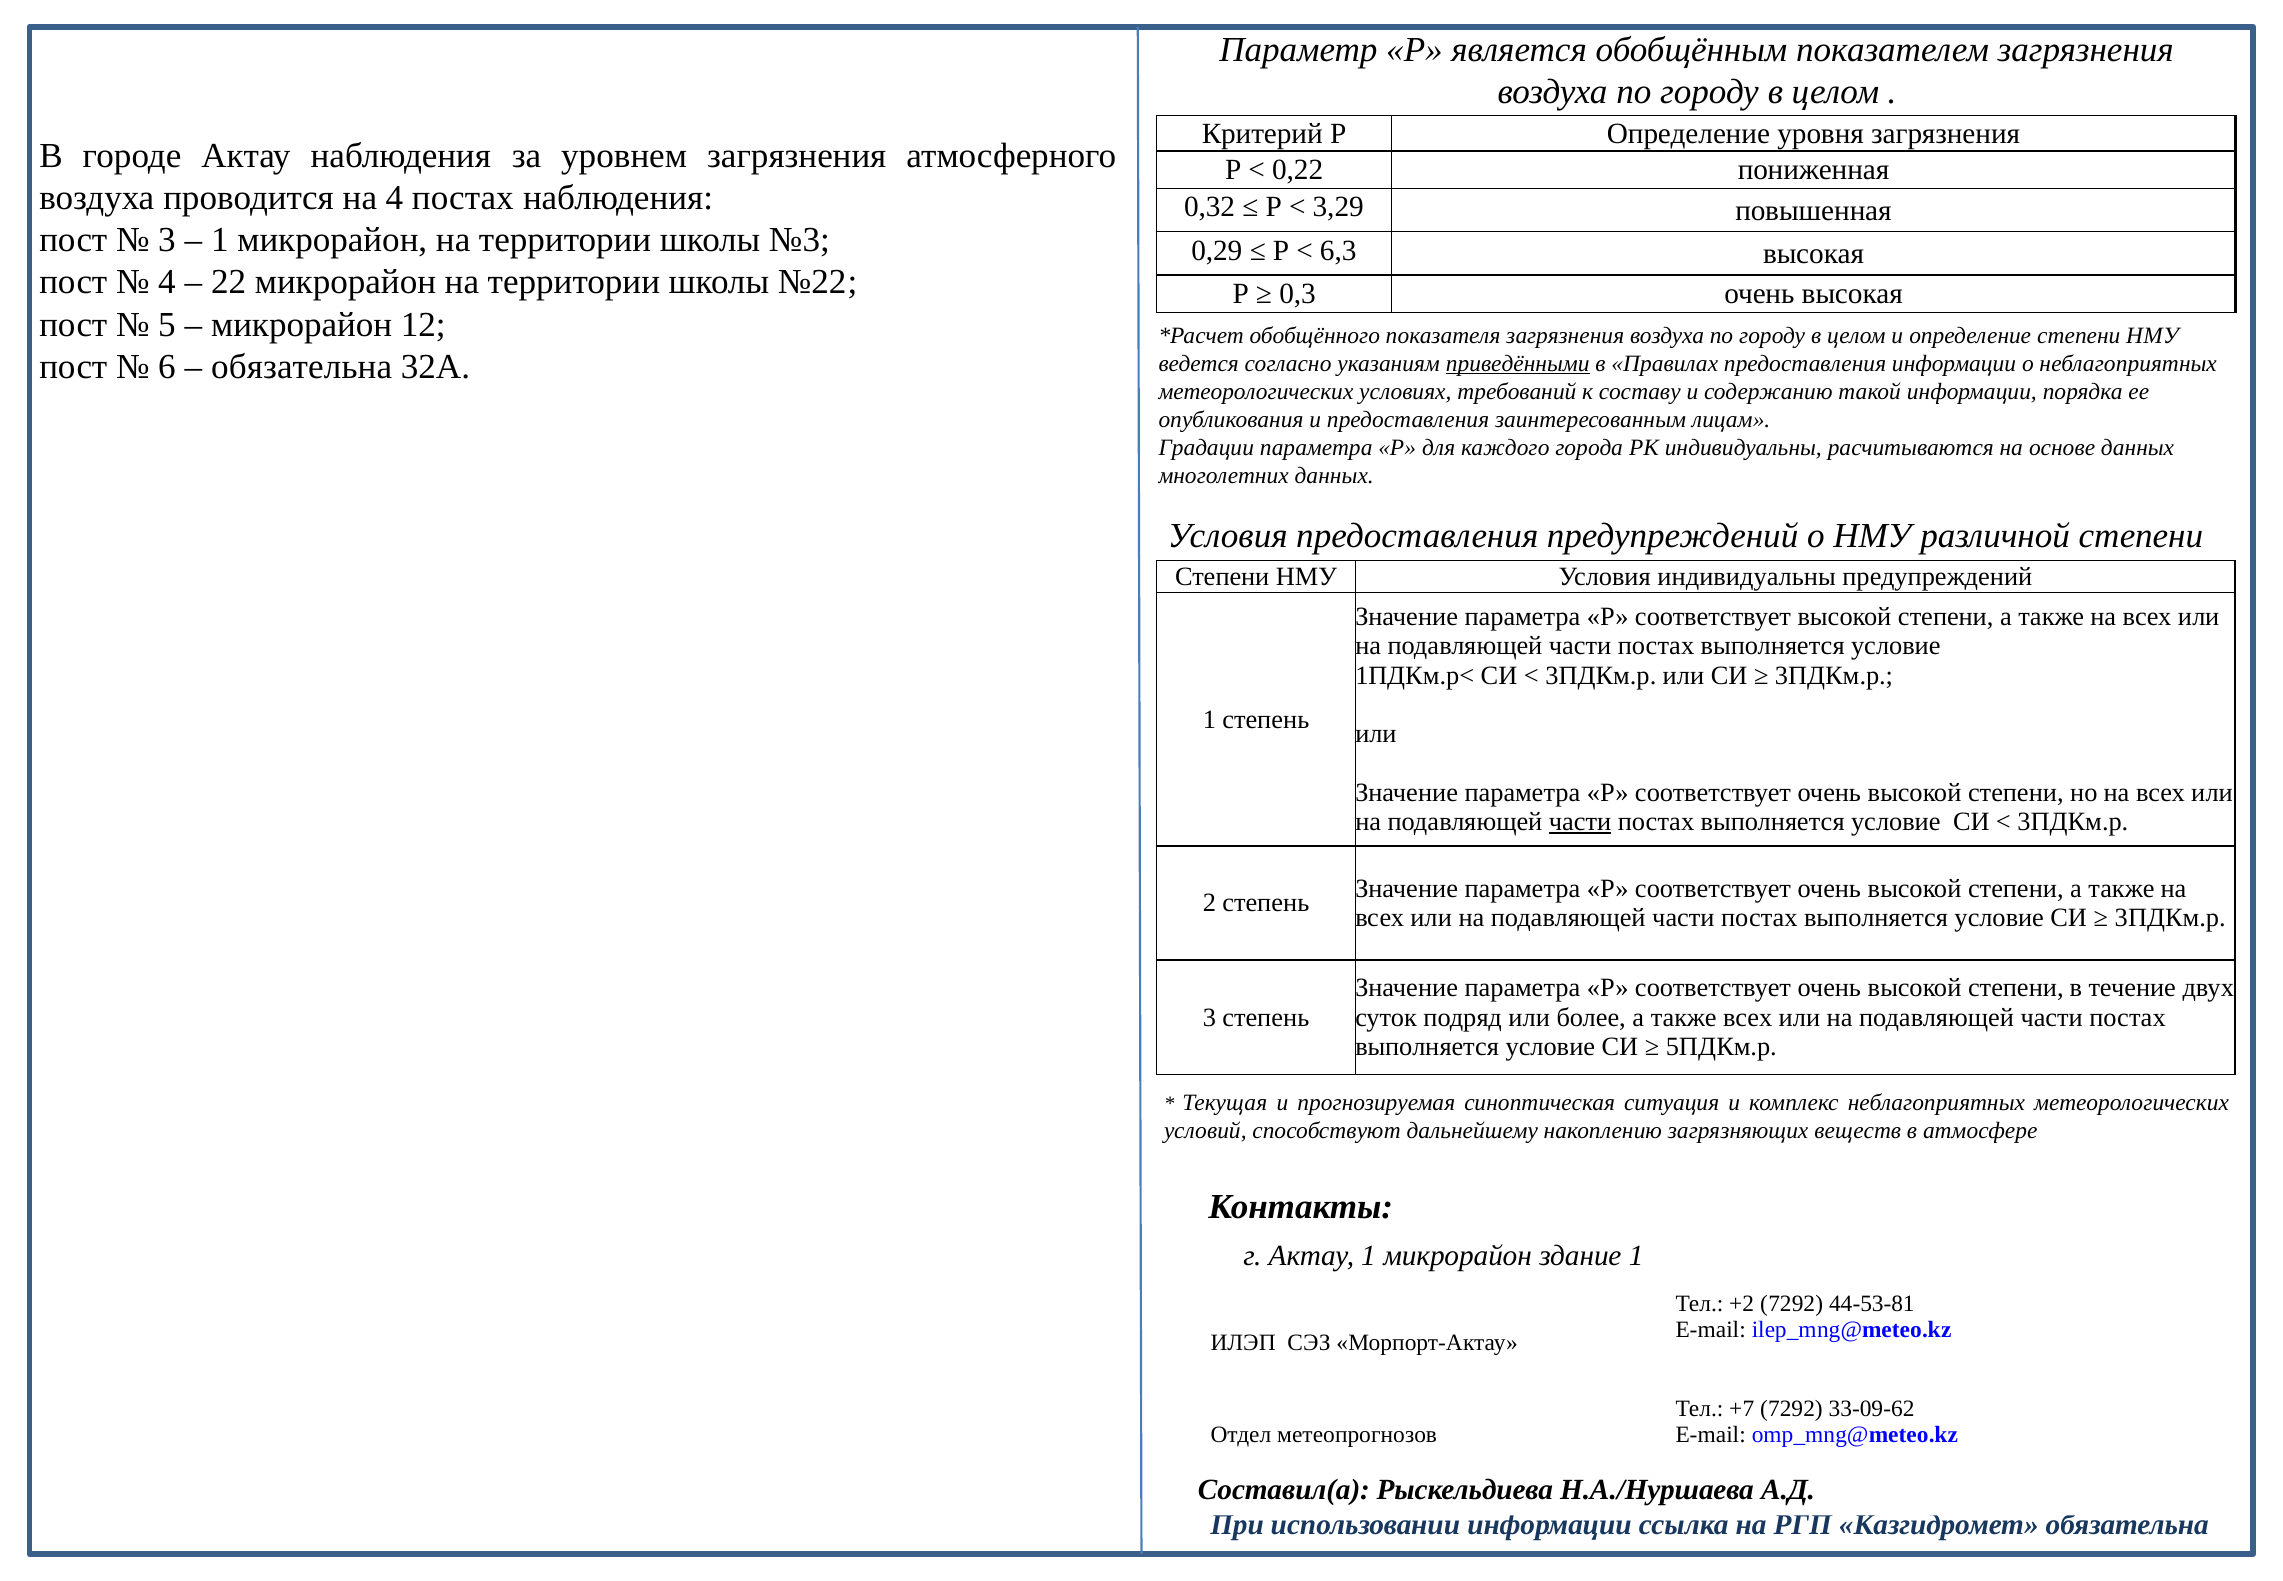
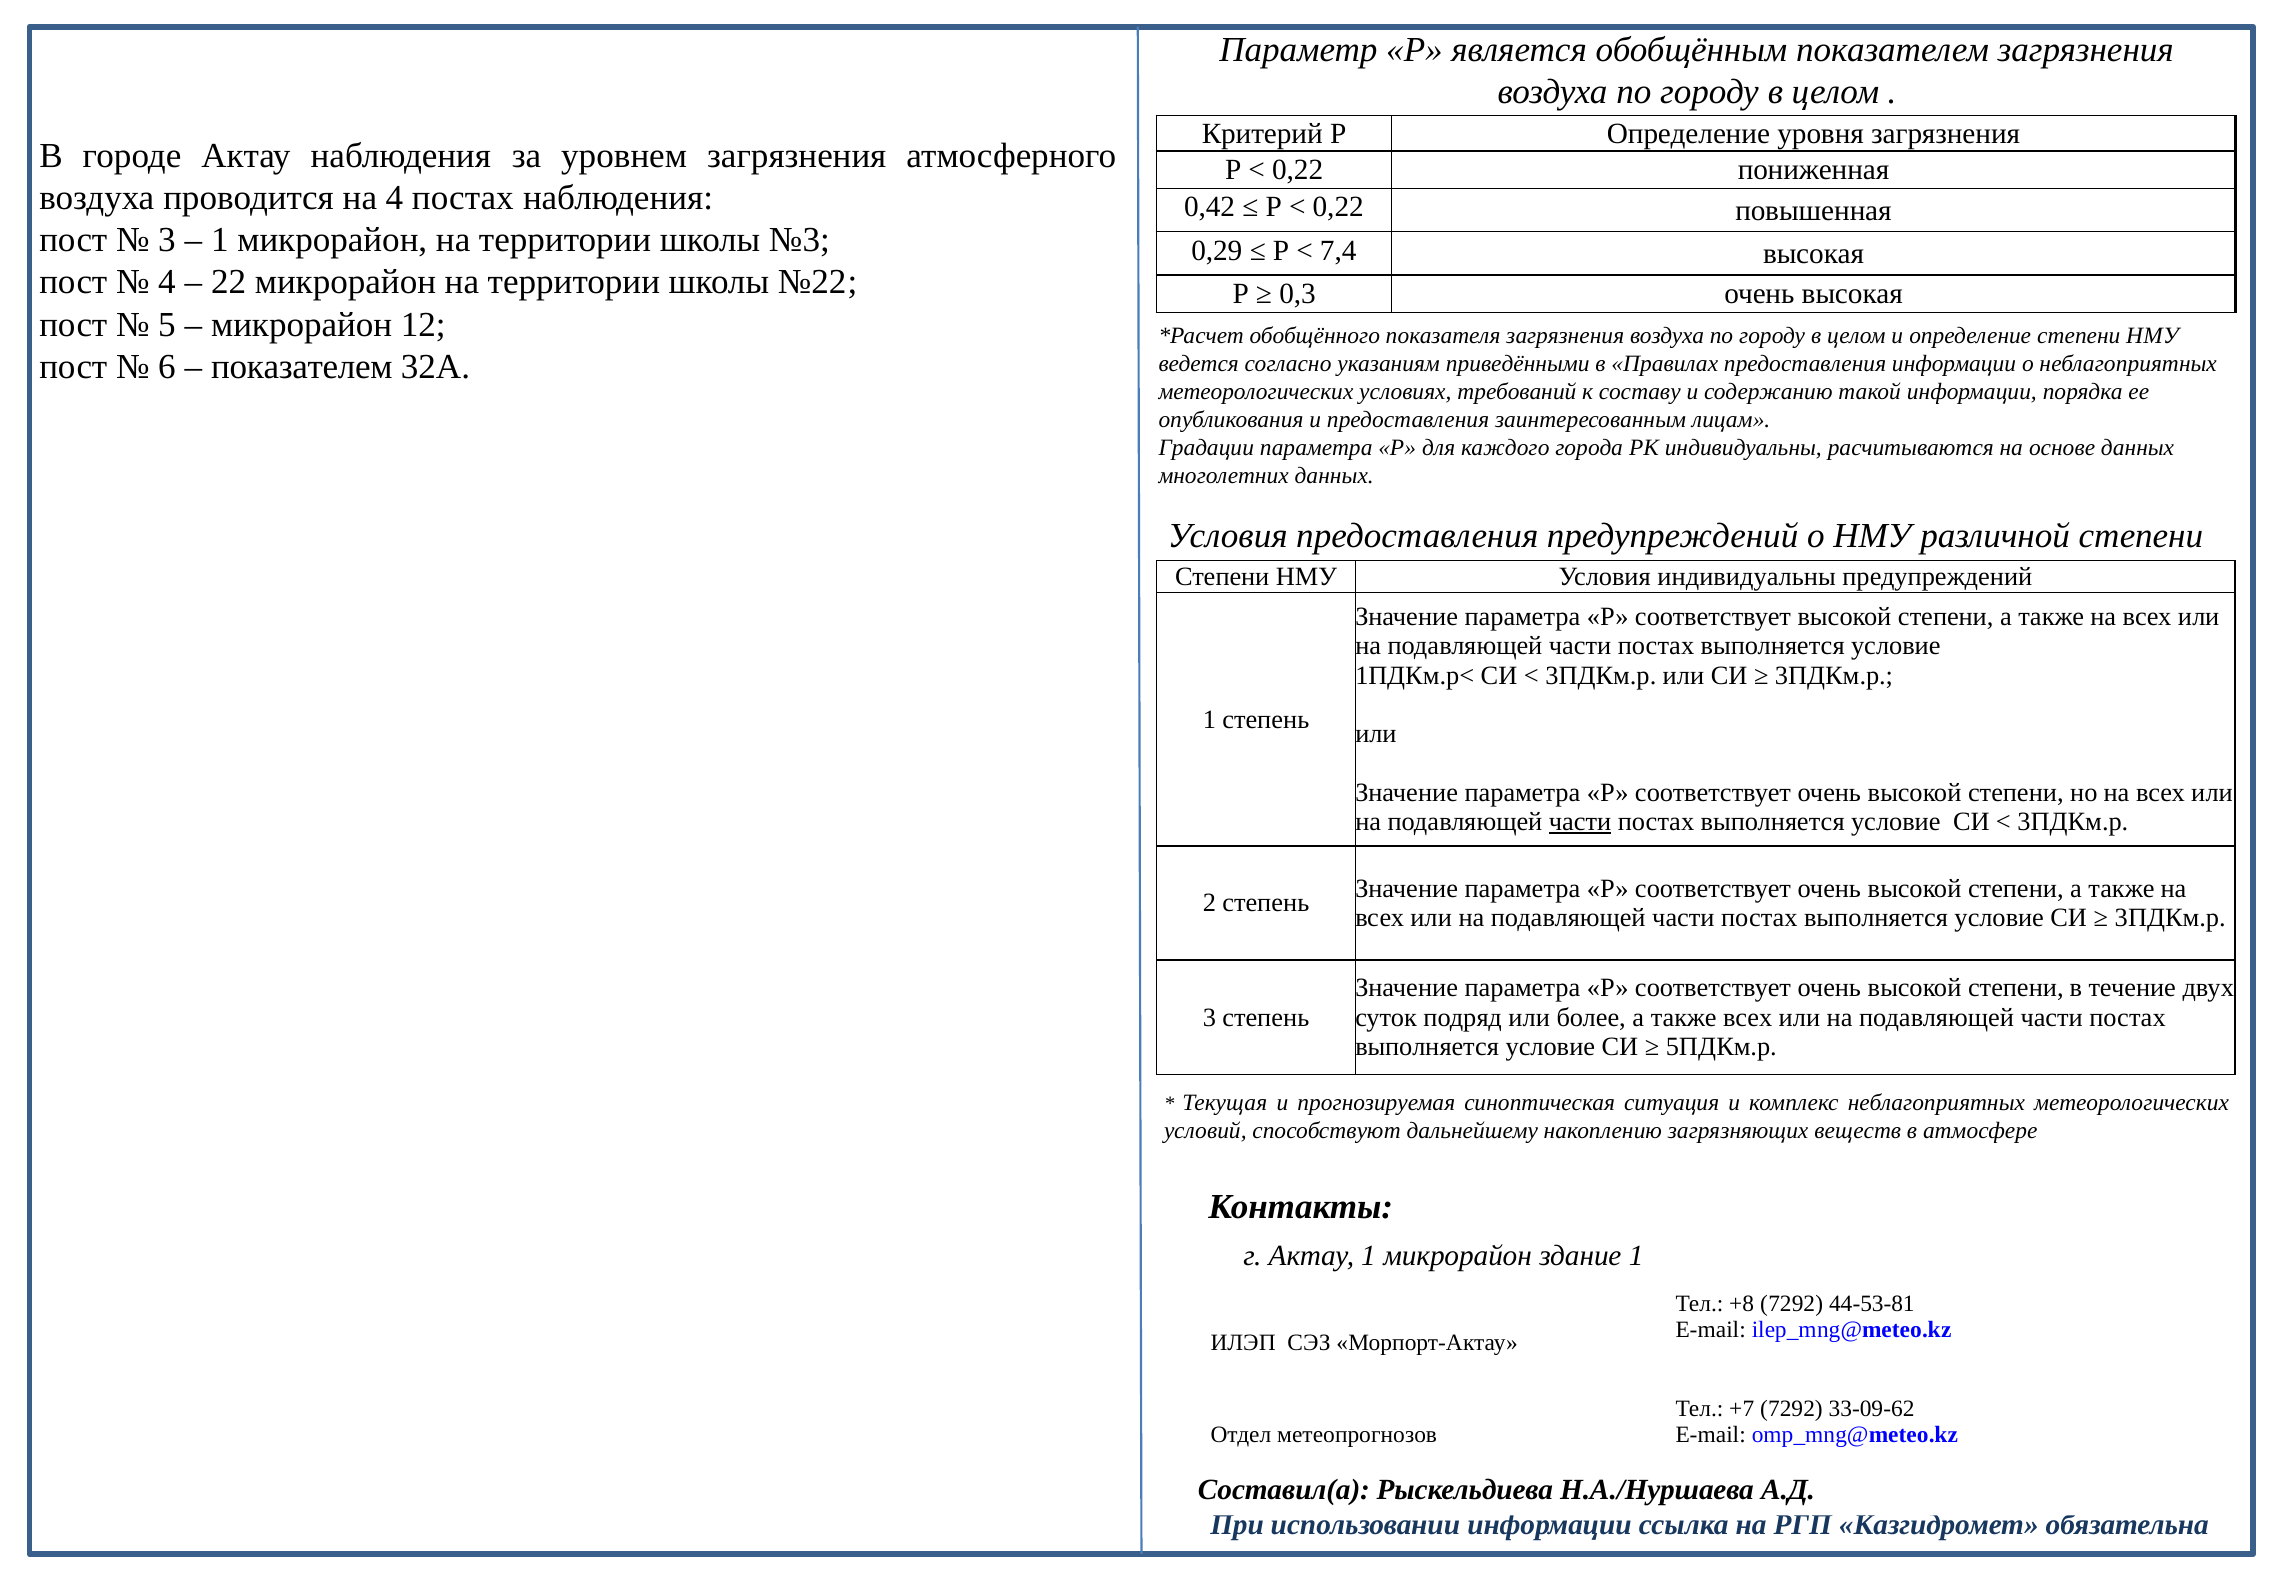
0,32: 0,32 -> 0,42 (1210, 207)
3,29: 3,29 -> 0,22 (1338, 207)
6,3: 6,3 -> 7,4 (1338, 250)
обязательна: обязательна -> показателем (302, 367)
приведёнными underline: present -> none (1518, 363)
+2: +2 -> +8 (1742, 1303)
